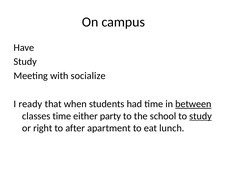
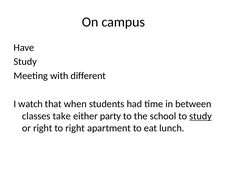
socialize: socialize -> different (88, 76)
ready: ready -> watch (31, 104)
between underline: present -> none (193, 104)
classes time: time -> take (62, 116)
to after: after -> right (75, 128)
